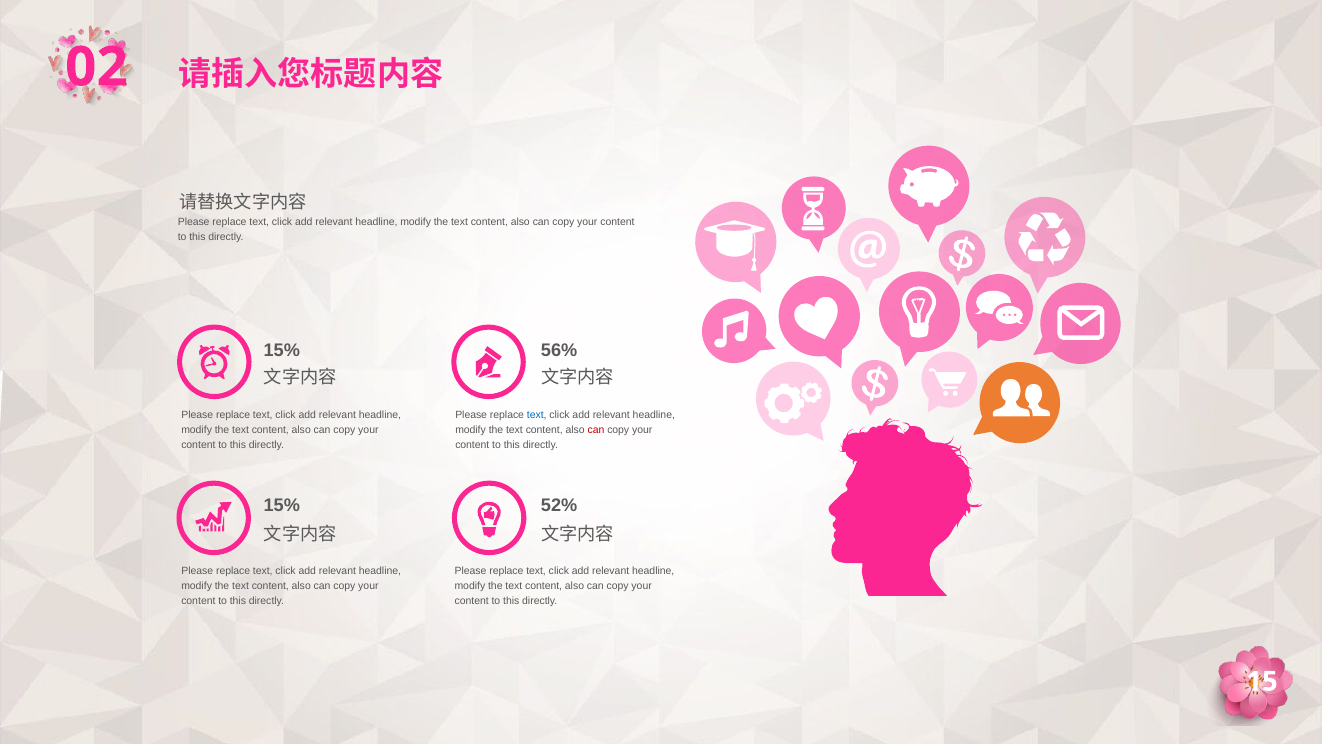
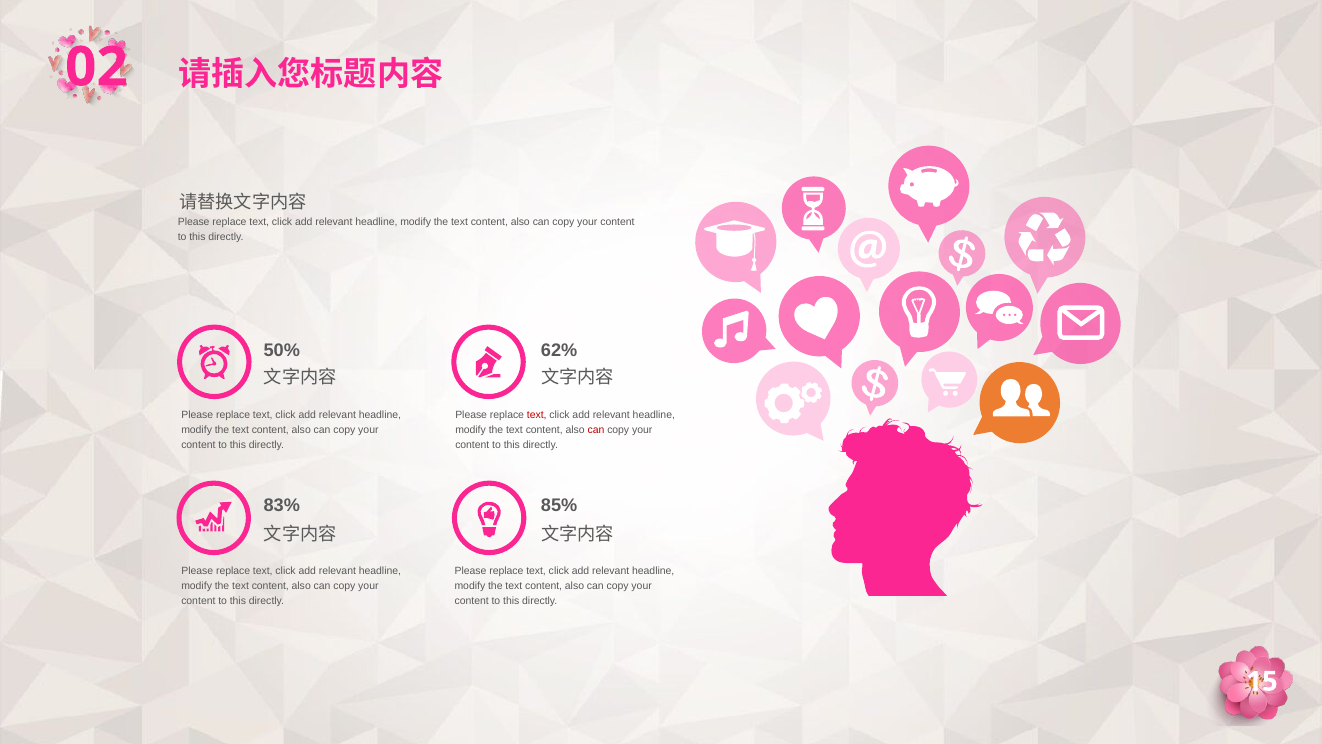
15%: 15% -> 50% (282, 350)
56%: 56% -> 62% (559, 350)
text colour: blue -> red (537, 414)
15%: 15% -> 83% (282, 505)
52%: 52% -> 85% (559, 505)
